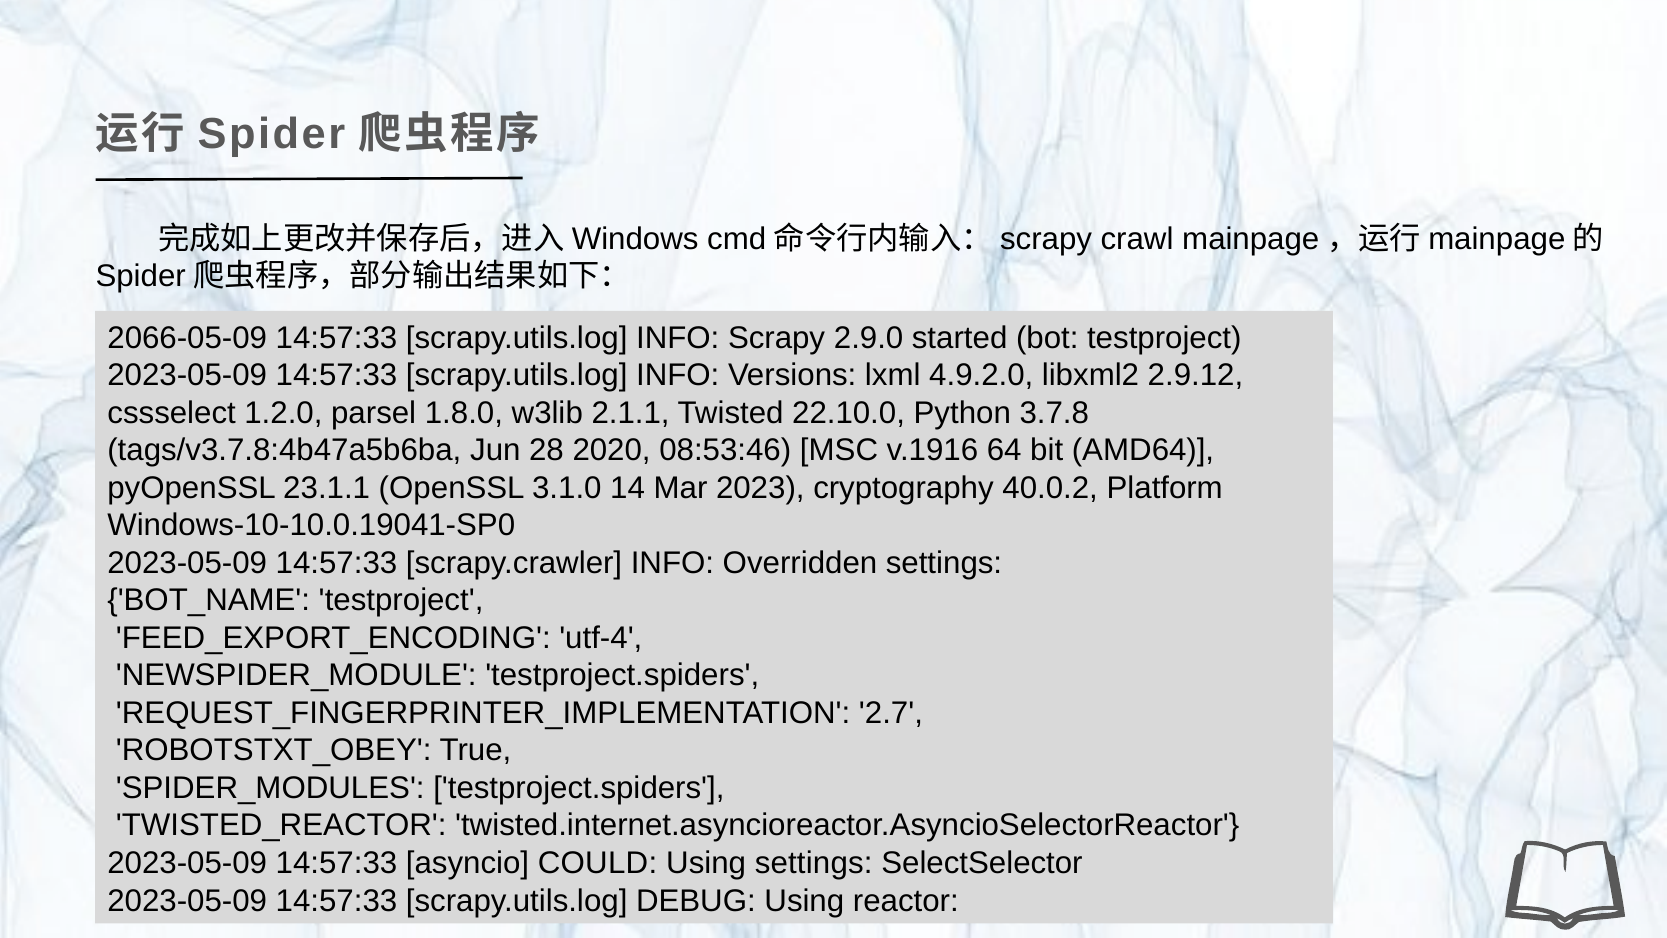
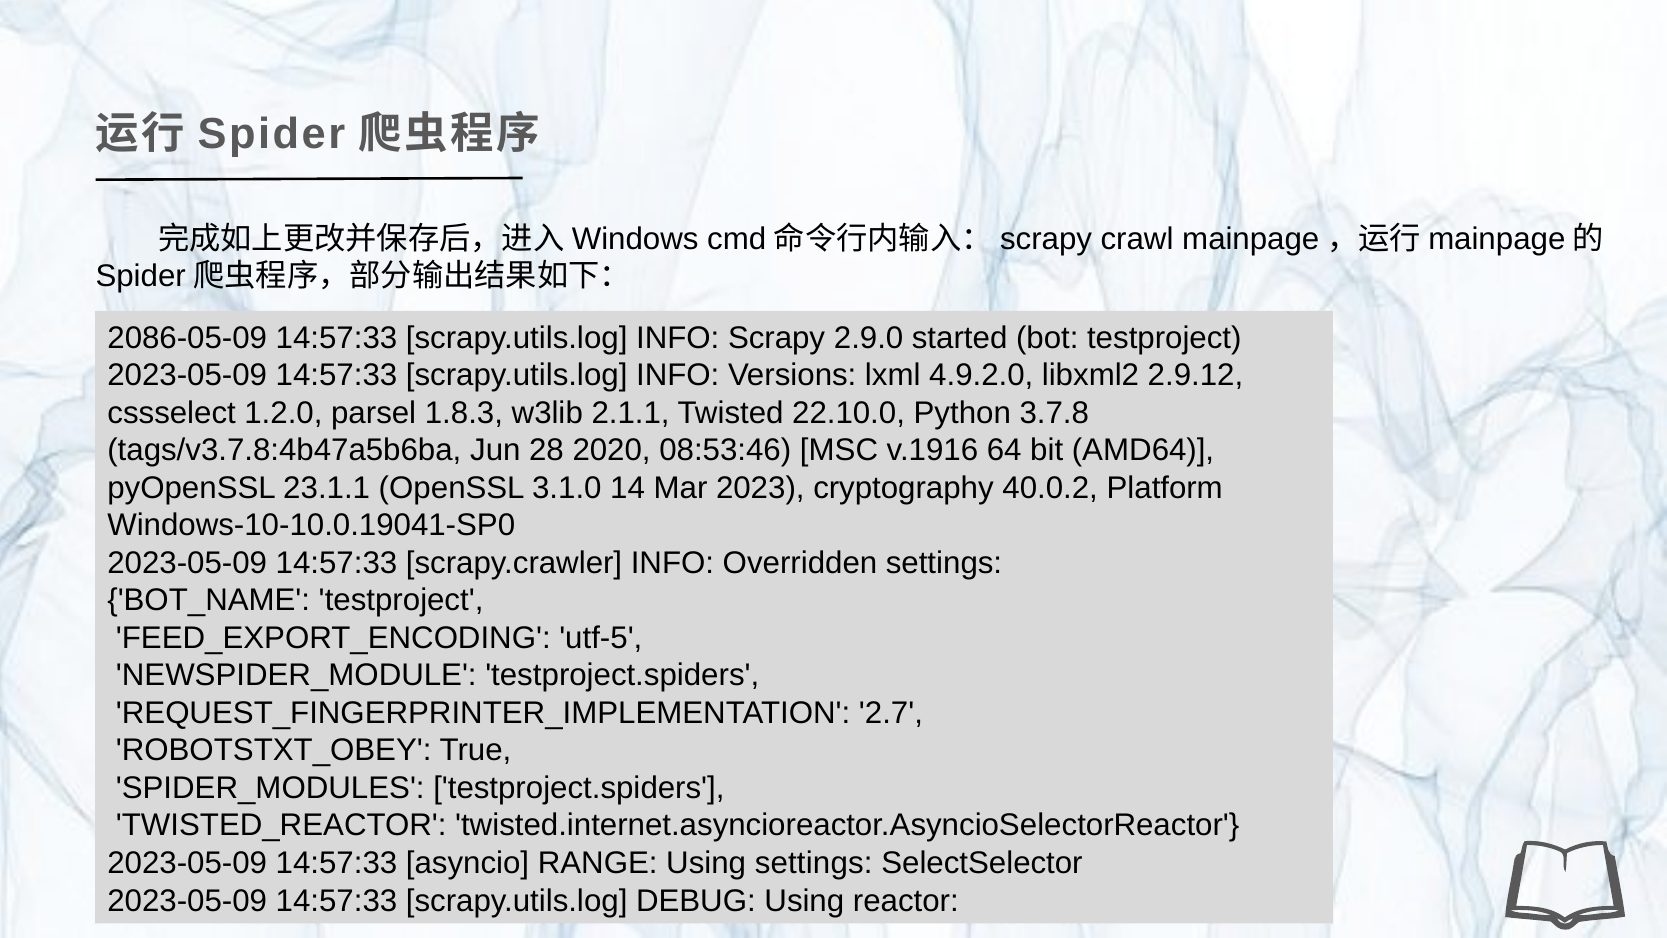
2066-05-09: 2066-05-09 -> 2086-05-09 (187, 338)
1.8.0: 1.8.0 -> 1.8.3 (464, 413)
utf-4: utf-4 -> utf-5 (601, 638)
COULD: COULD -> RANGE (598, 863)
